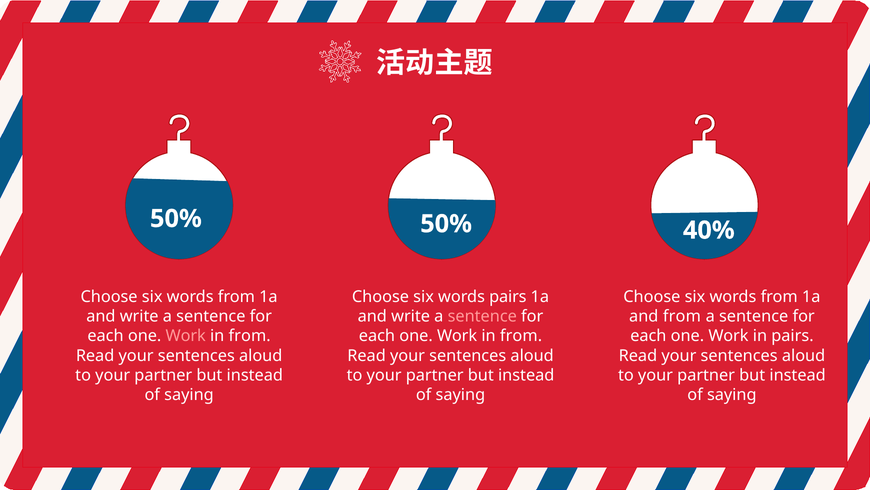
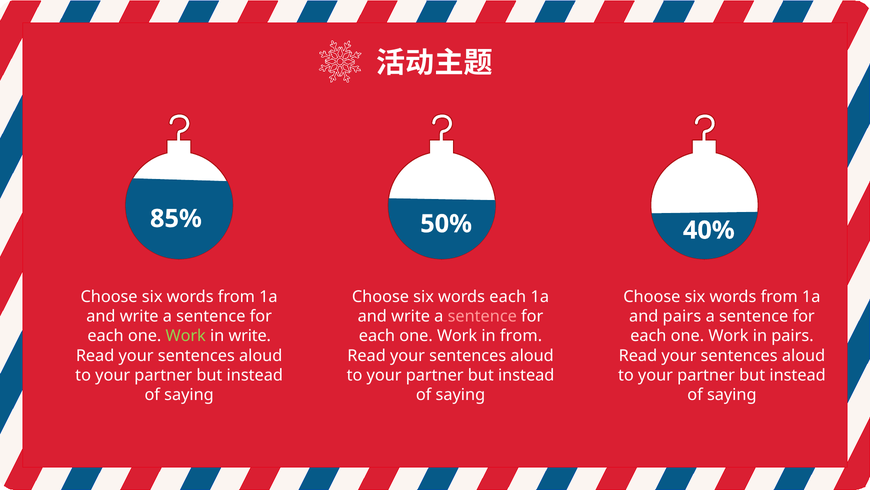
50%: 50% -> 85% (176, 218)
words pairs: pairs -> each (508, 296)
and from: from -> pairs (682, 316)
Work colour: pink -> light green (186, 336)
from: from -> write (250, 336)
